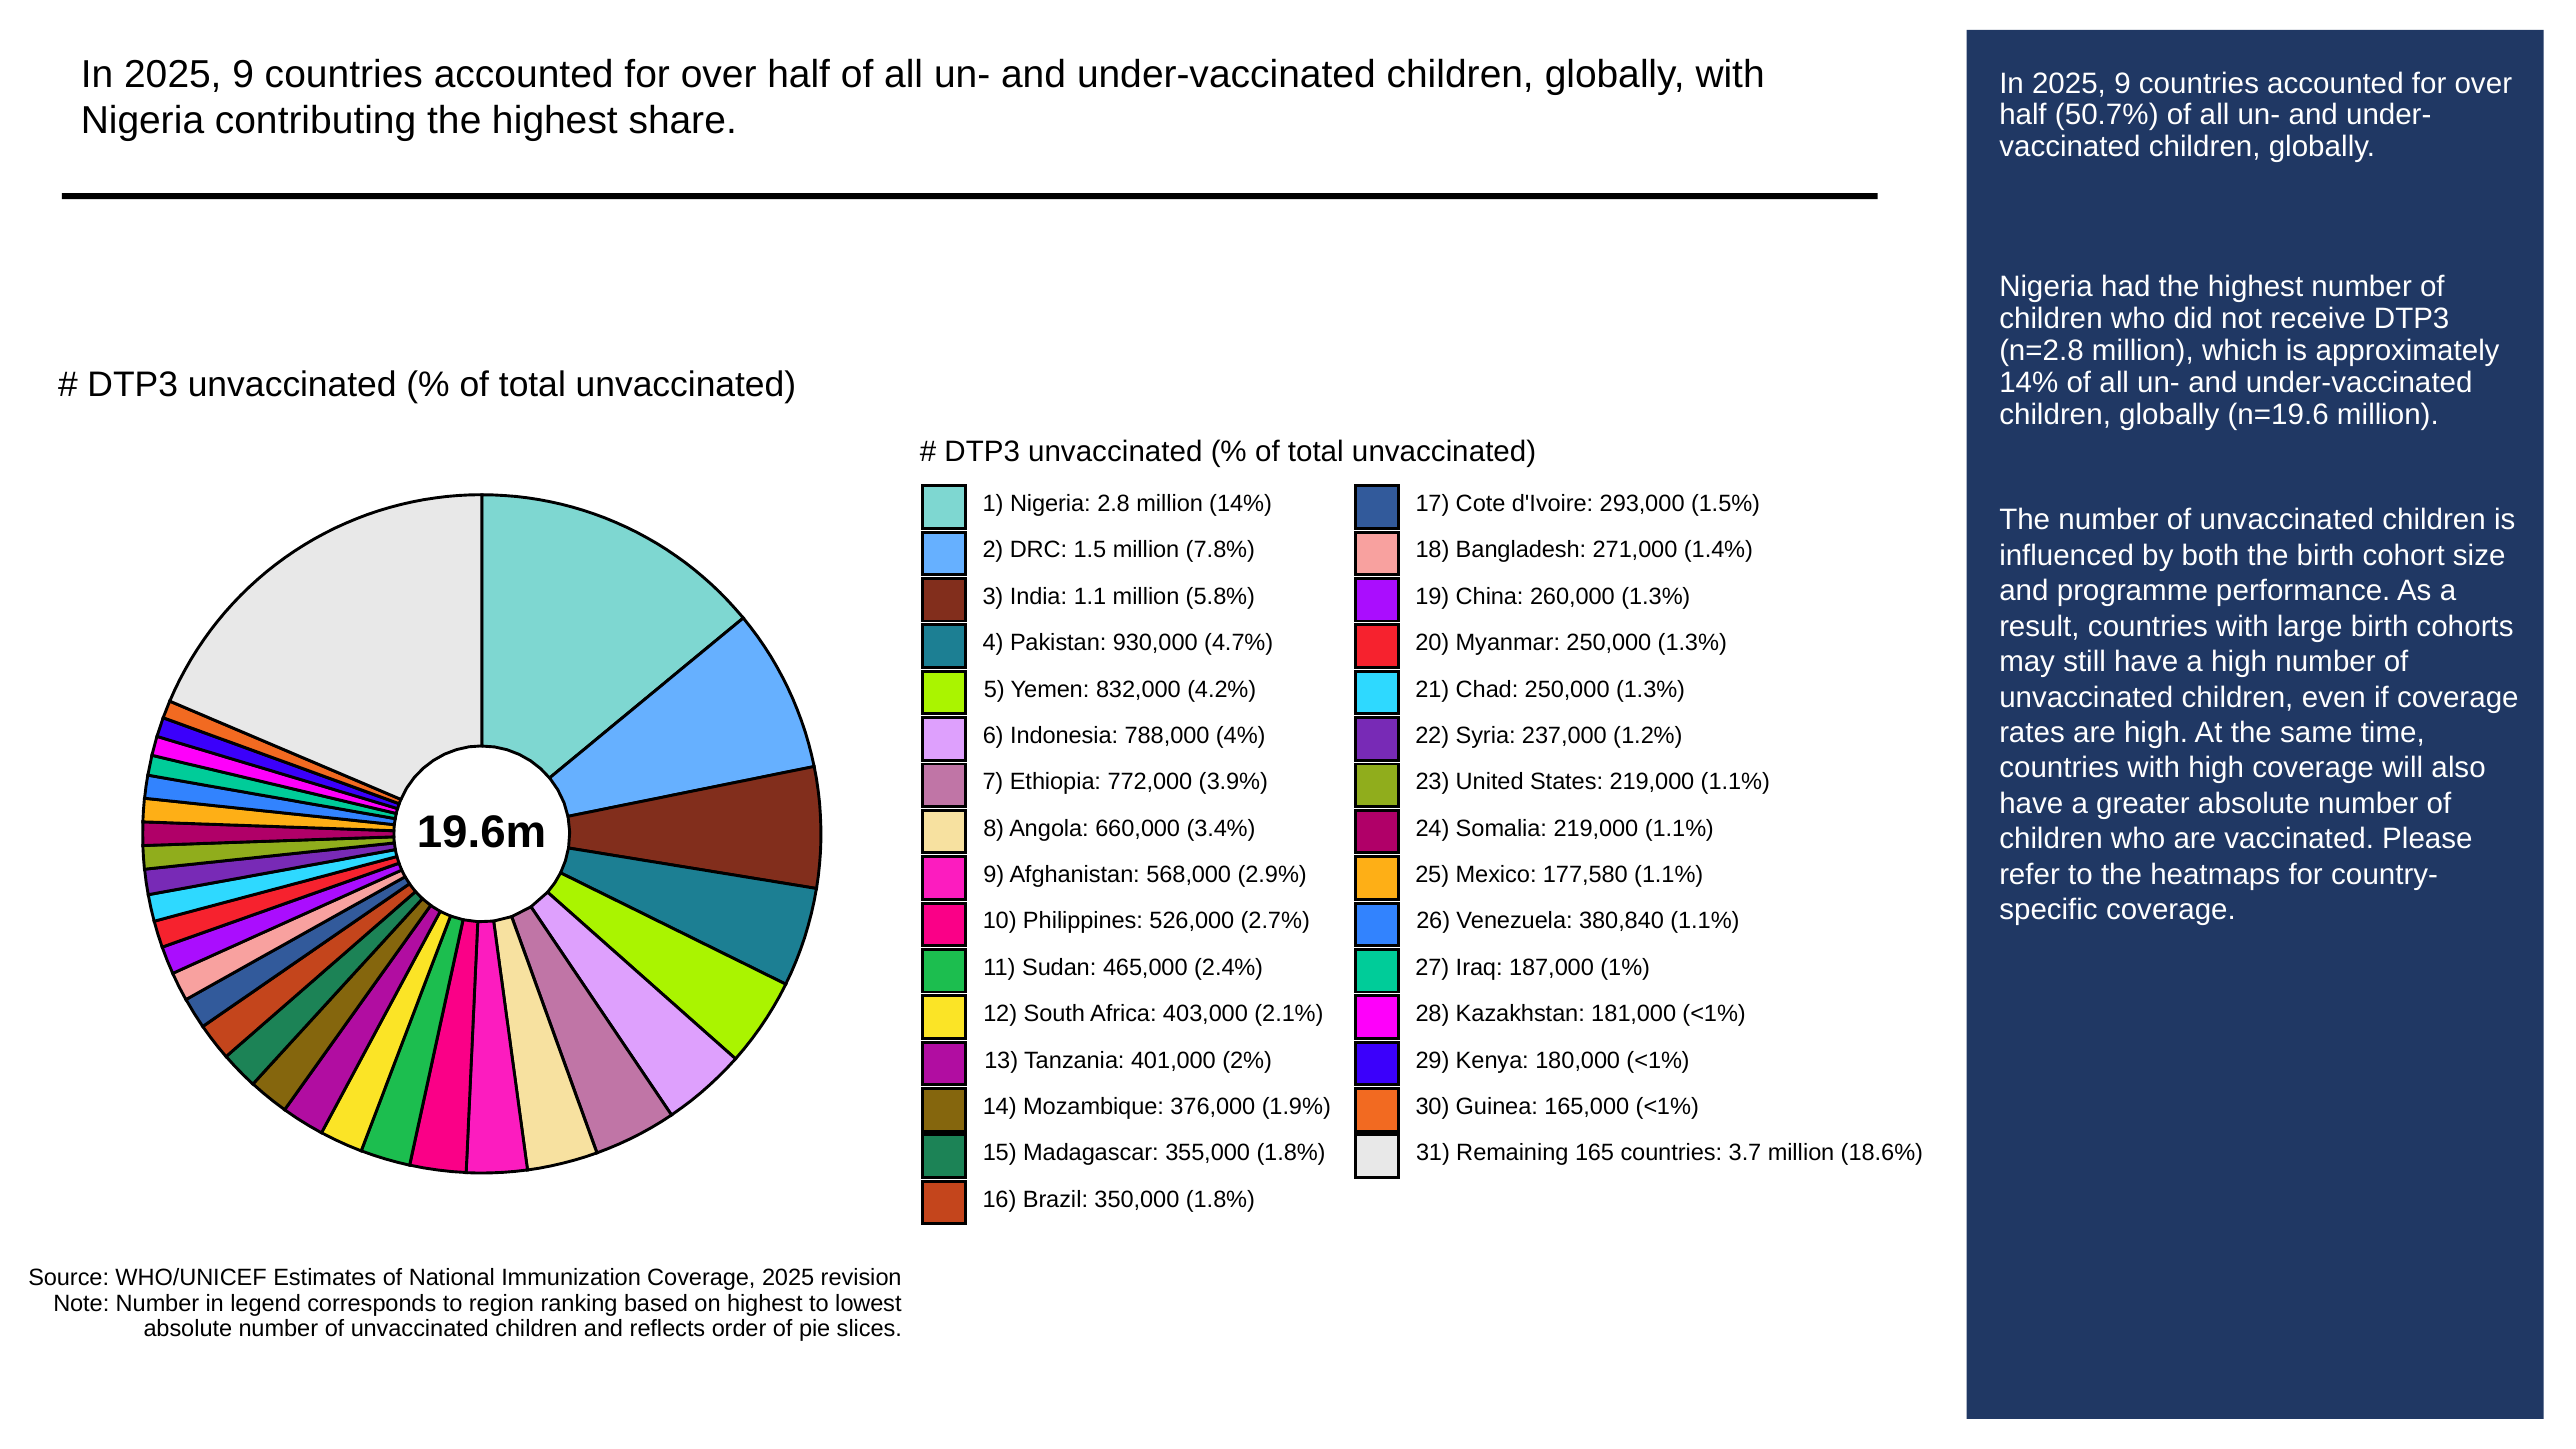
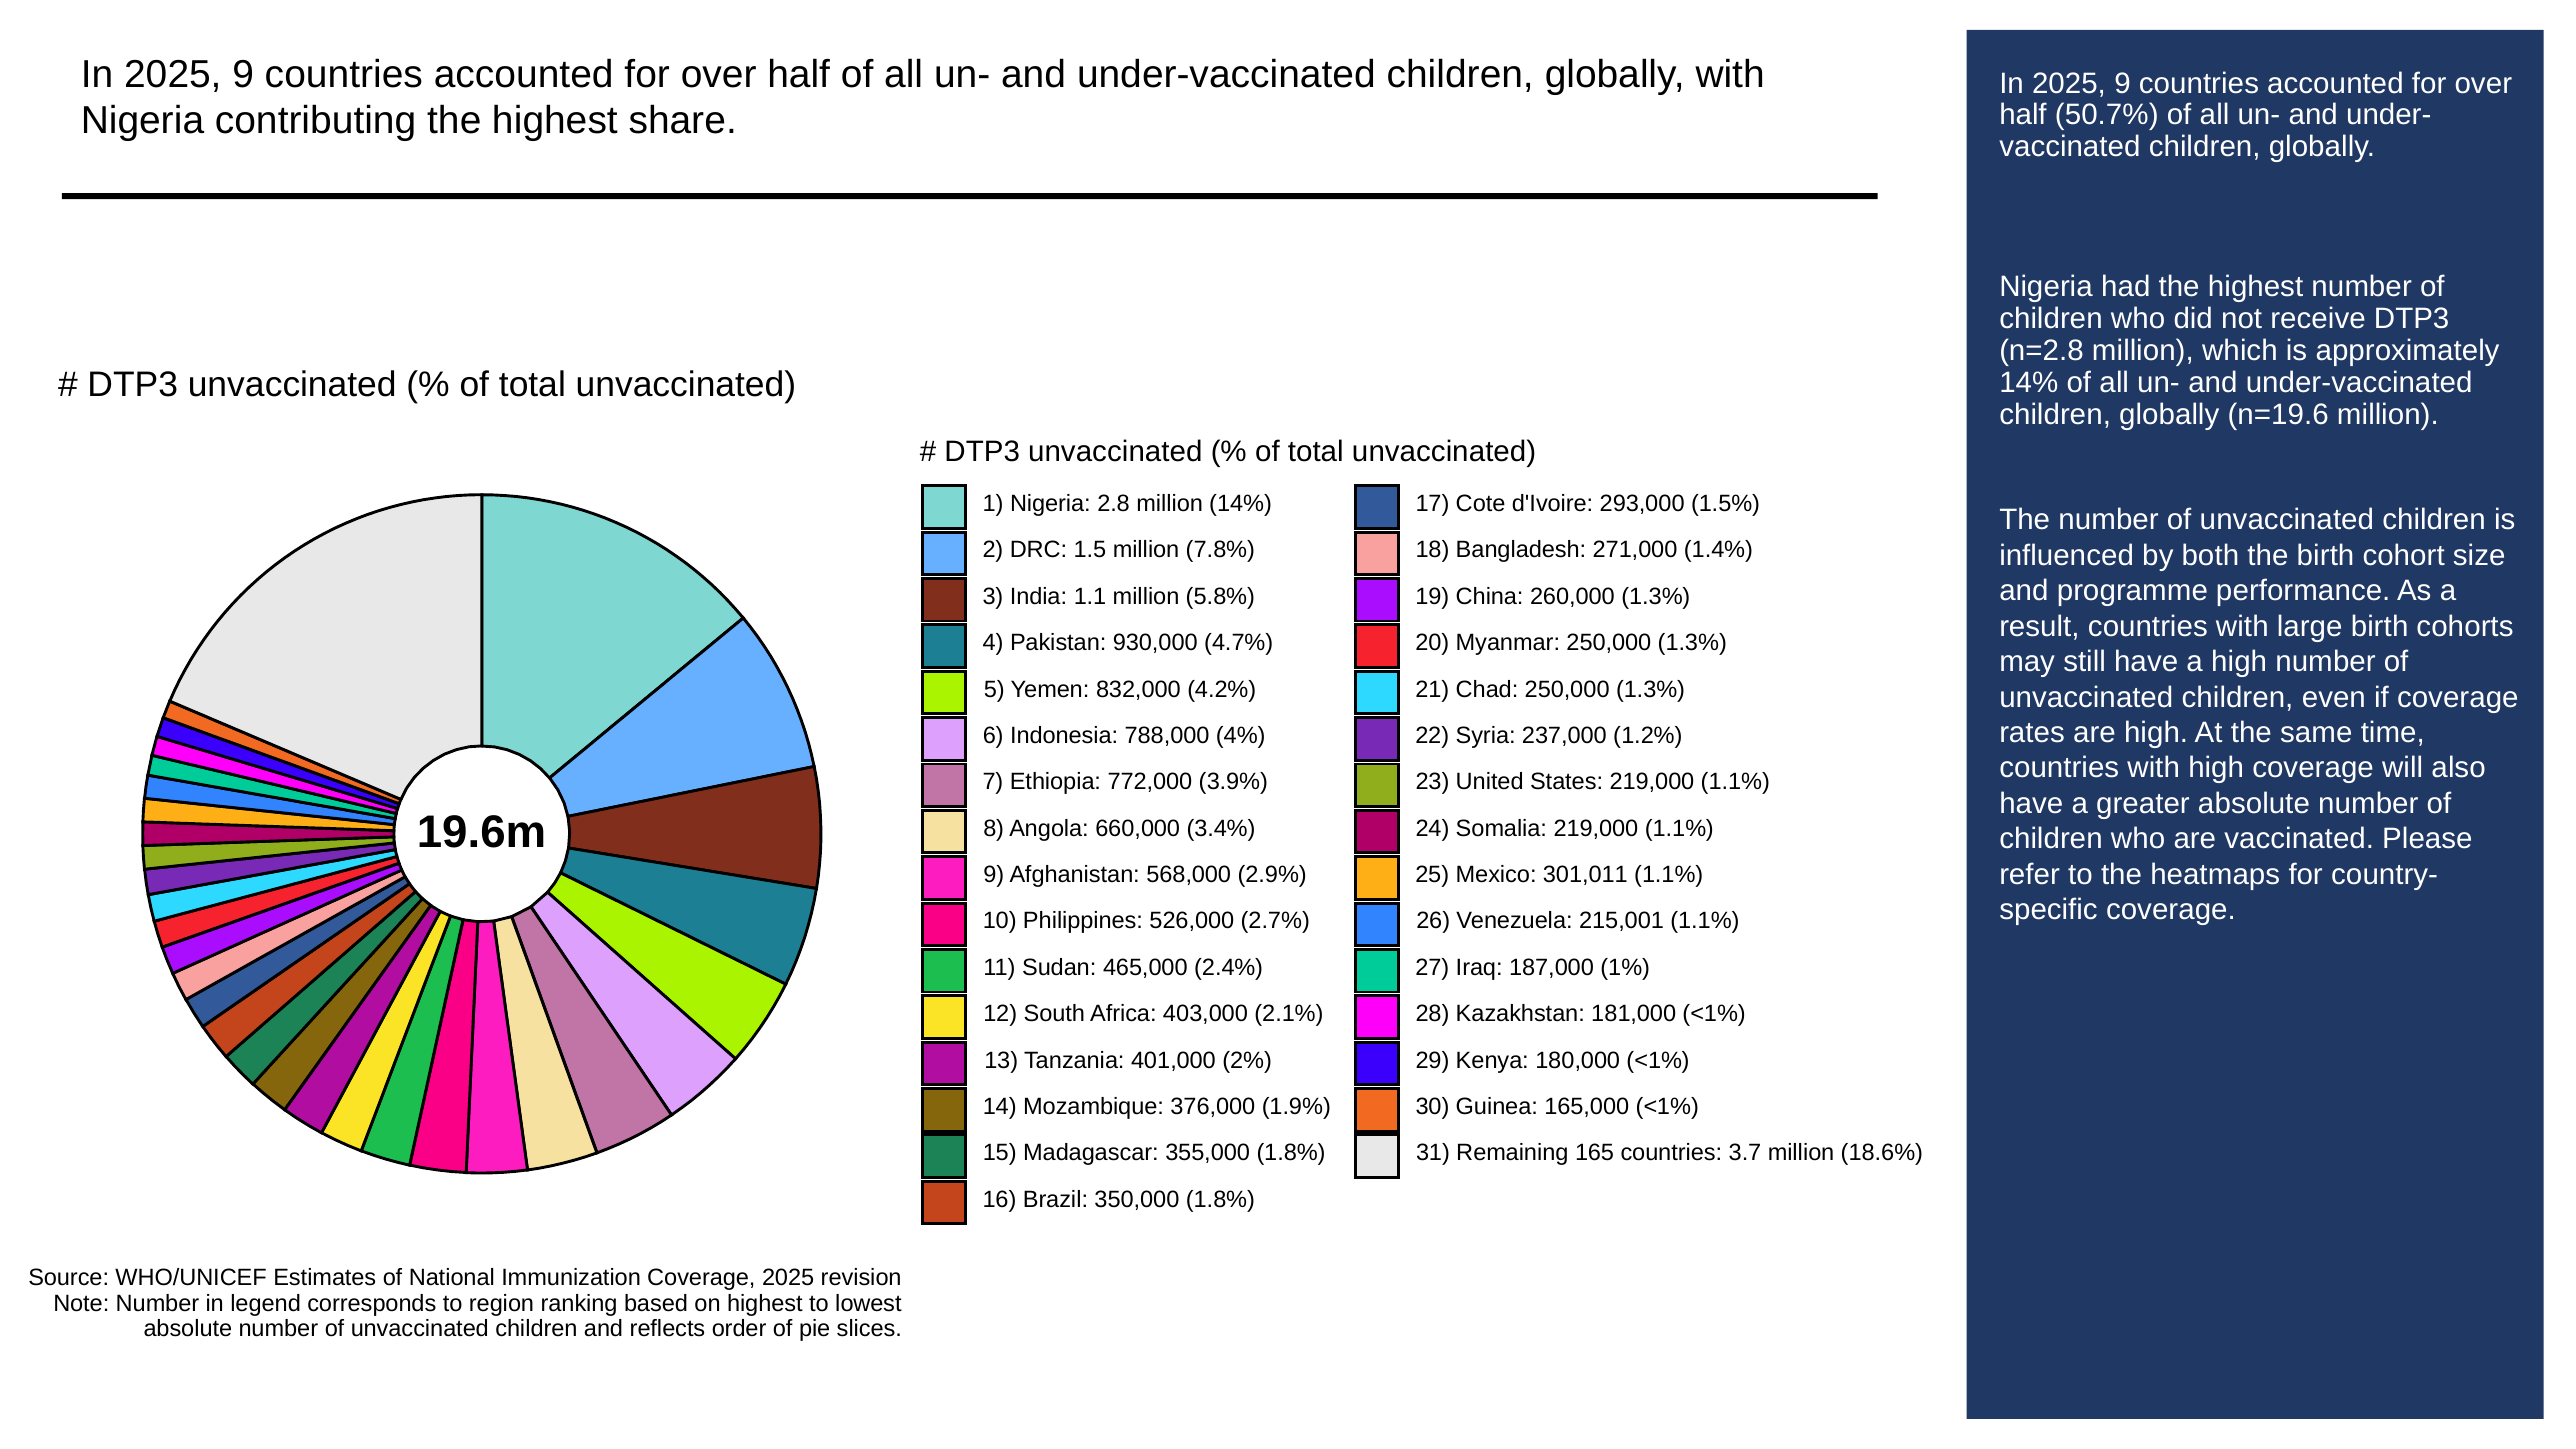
177,580: 177,580 -> 301,011 (1585, 875)
380,840: 380,840 -> 215,001 (1622, 921)
